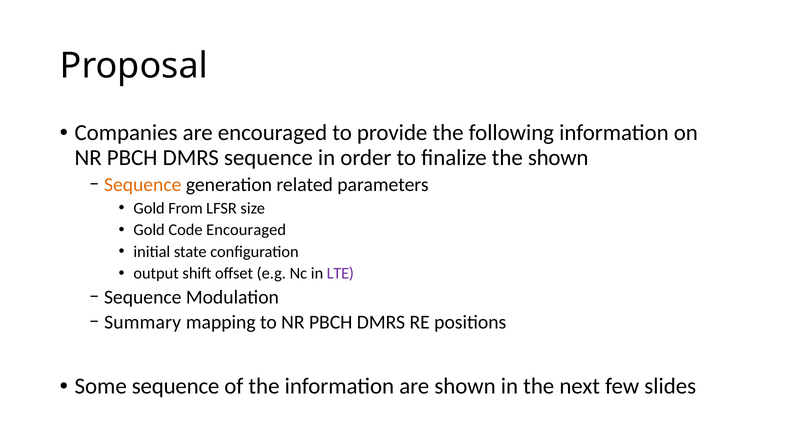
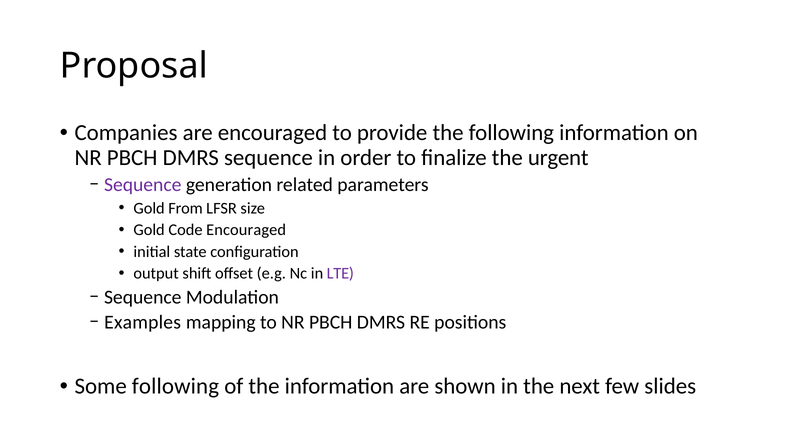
the shown: shown -> urgent (558, 157)
Sequence colour: orange -> purple (143, 185)
Summary: Summary -> Examples (143, 322)
Some sequence: sequence -> following (175, 386)
